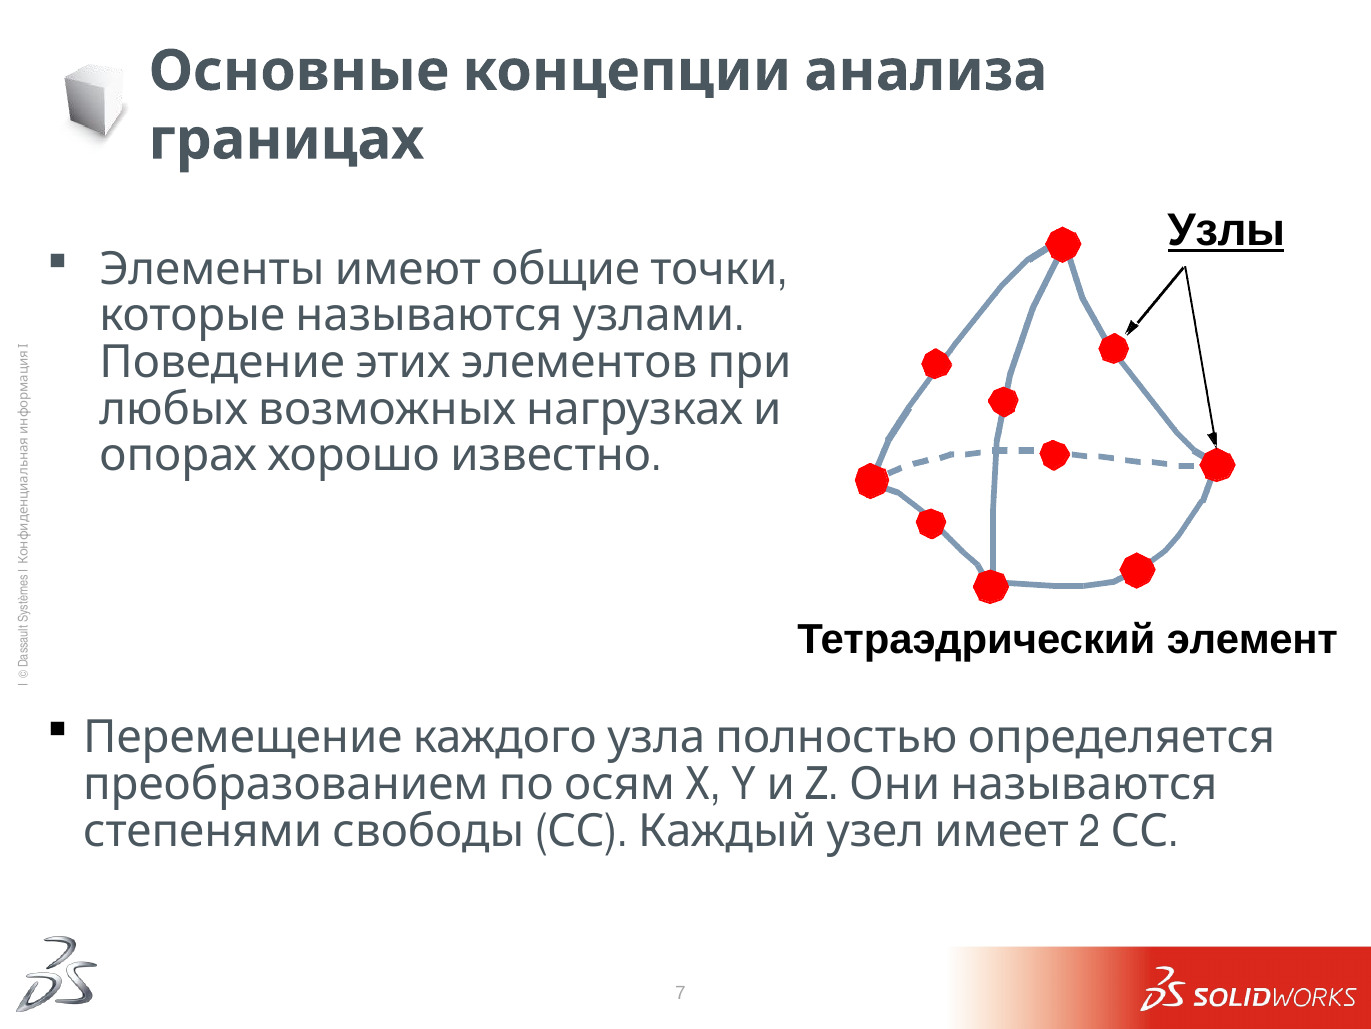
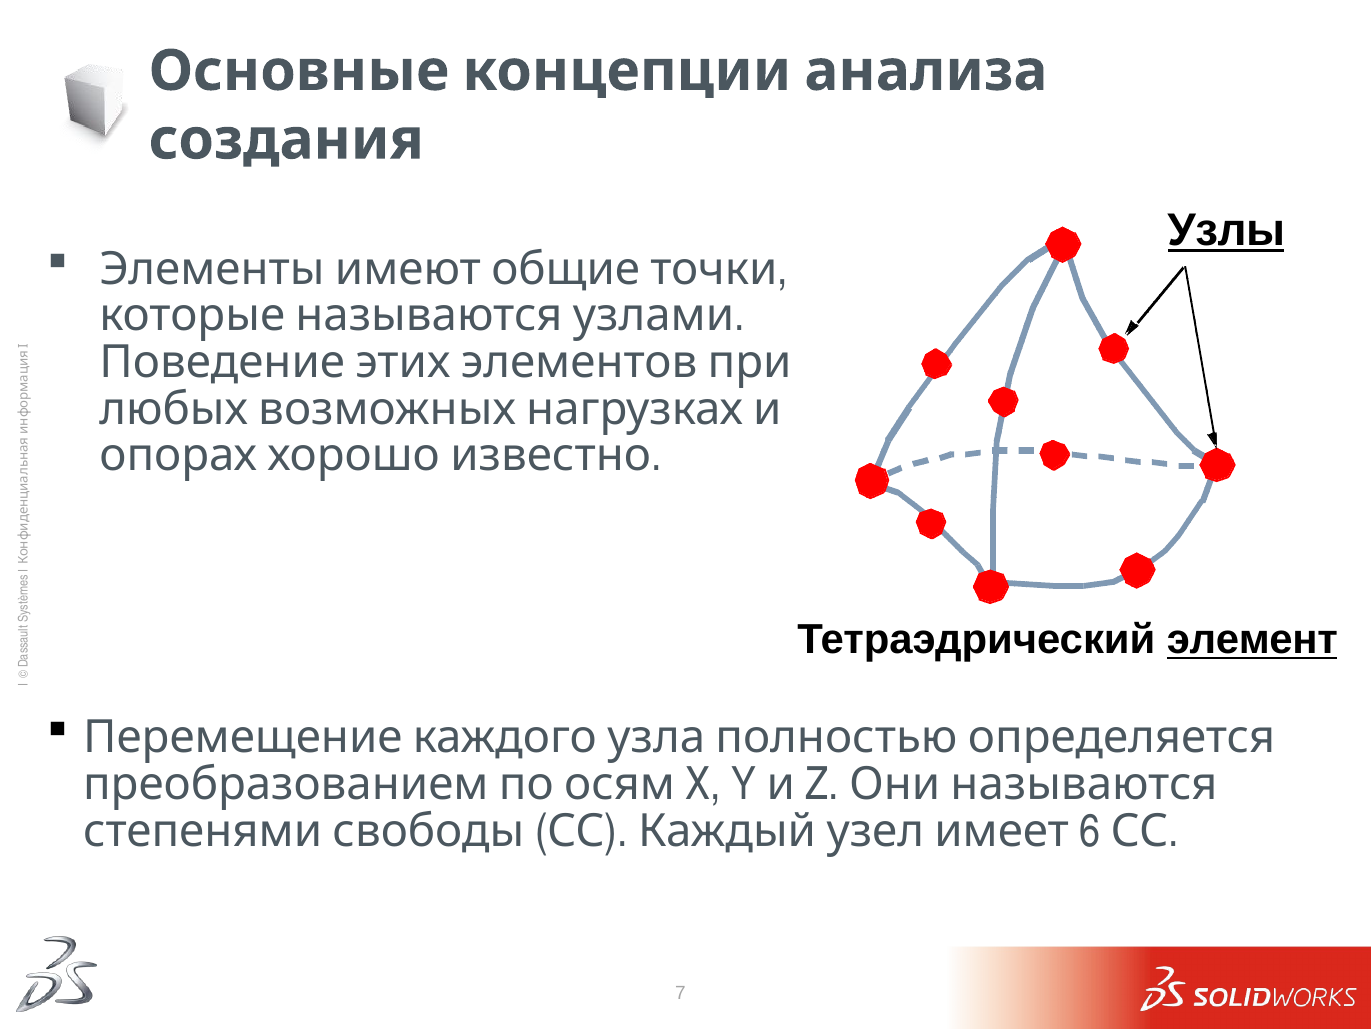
границах: границах -> создания (286, 140)
элемент underline: none -> present (1252, 639)
2: 2 -> 6 (1090, 831)
